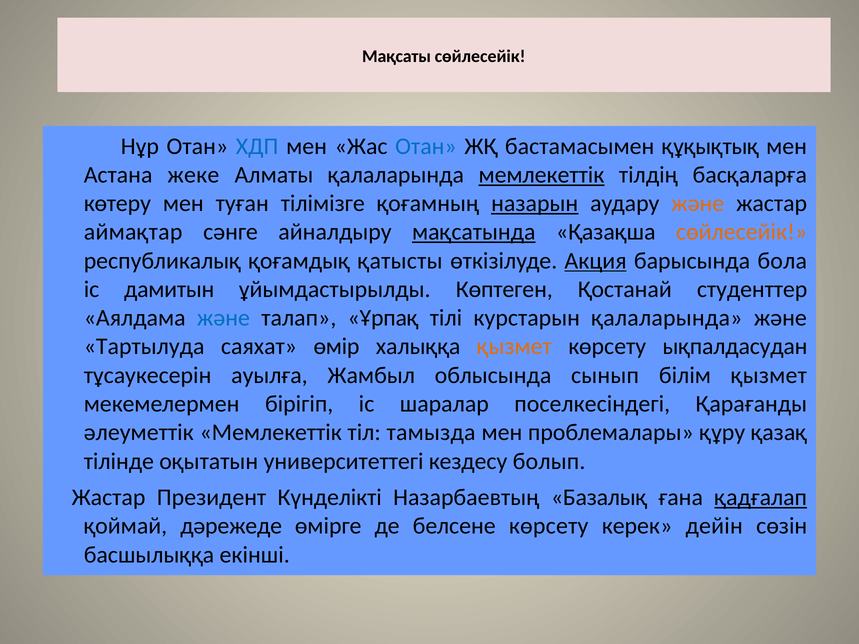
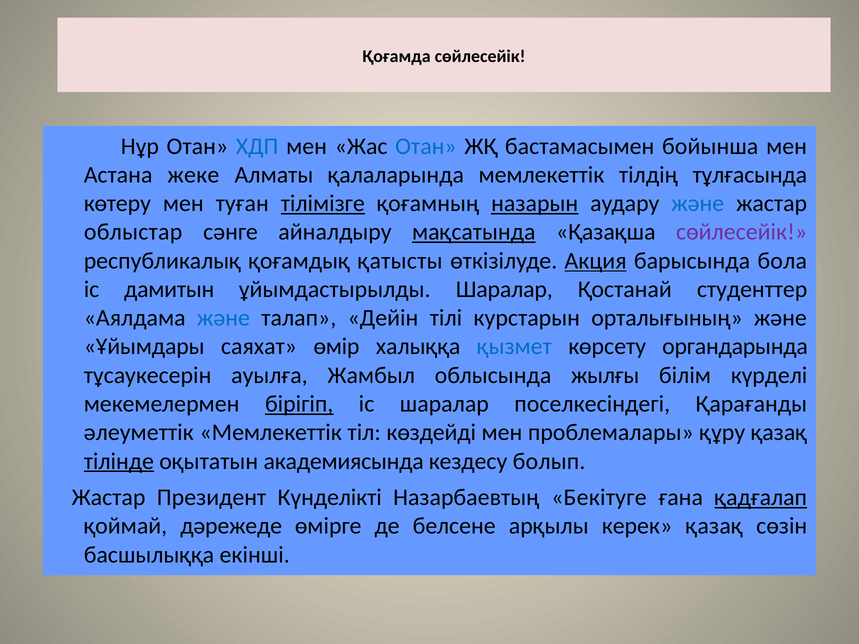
Мақсаты: Мақсаты -> Қоғамда (396, 56)
құқықтық: құқықтық -> бойынша (710, 146)
мемлекеттік underline: present -> none (541, 175)
басқаларға: басқаларға -> тұлғасында (750, 175)
тілімізге underline: none -> present (323, 204)
және colour: orange -> blue (698, 204)
аймақтар: аймақтар -> облыстар (133, 232)
сөйлесейік colour: orange -> purple (742, 232)
ұйымдастырылды Көптеген: Көптеген -> Шаралар (504, 289)
Ұрпақ: Ұрпақ -> Дейін (383, 318)
курстарын қалаларында: қалаларында -> орталығының (667, 318)
Тартылуда: Тартылуда -> Ұйымдары (144, 347)
қызмет colour: orange -> blue (514, 347)
ықпалдасудан: ықпалдасудан -> органдарында (735, 347)
сынып: сынып -> жылғы (605, 375)
білім қызмет: қызмет -> күрделі (769, 375)
бірігіп underline: none -> present (299, 404)
тамызда: тамызда -> көздейді (431, 433)
тілінде underline: none -> present (119, 461)
университеттегі: университеттегі -> академиясында (344, 461)
Базалық: Базалық -> Бекітуге (599, 498)
белсене көрсету: көрсету -> арқылы (549, 526)
керек дейін: дейін -> қазақ (714, 526)
